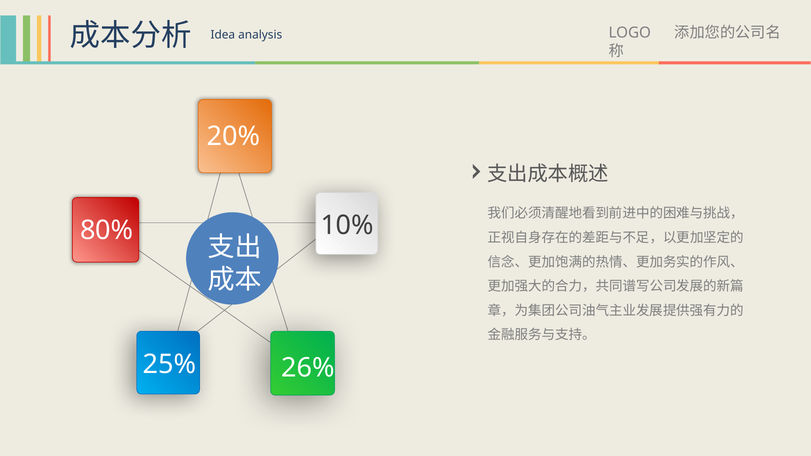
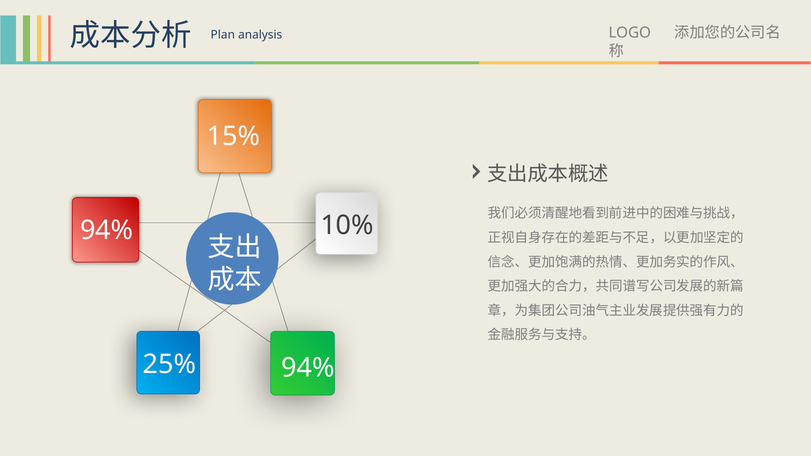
Idea: Idea -> Plan (223, 35)
20%: 20% -> 15% (234, 137)
80%: 80% -> 94% (107, 231)
25% 26%: 26% -> 94% (308, 368)
